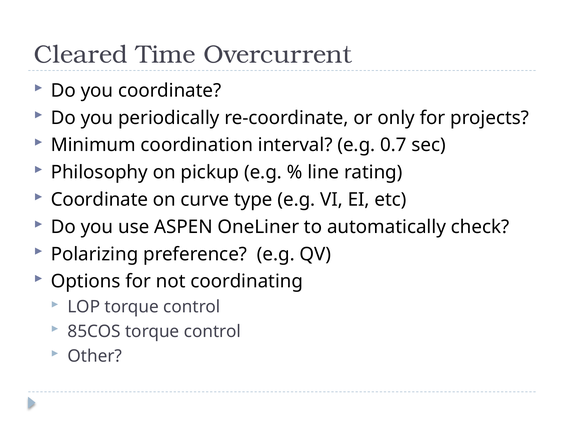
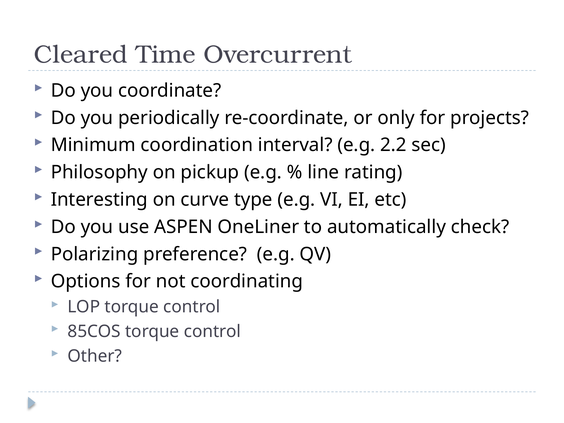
0.7: 0.7 -> 2.2 (393, 145)
Coordinate: Coordinate -> Interesting (99, 200)
